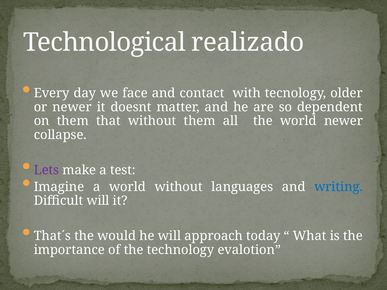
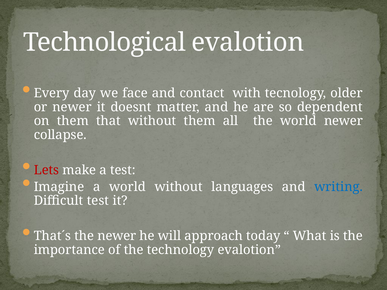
Technological realizado: realizado -> evalotion (248, 42)
Lets colour: purple -> red (46, 170)
Difficult will: will -> test (98, 201)
the would: would -> newer (117, 236)
